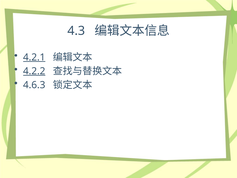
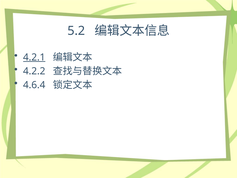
4.3: 4.3 -> 5.2 (76, 31)
4.2.2 underline: present -> none (34, 71)
4.6.3: 4.6.3 -> 4.6.4 (34, 85)
